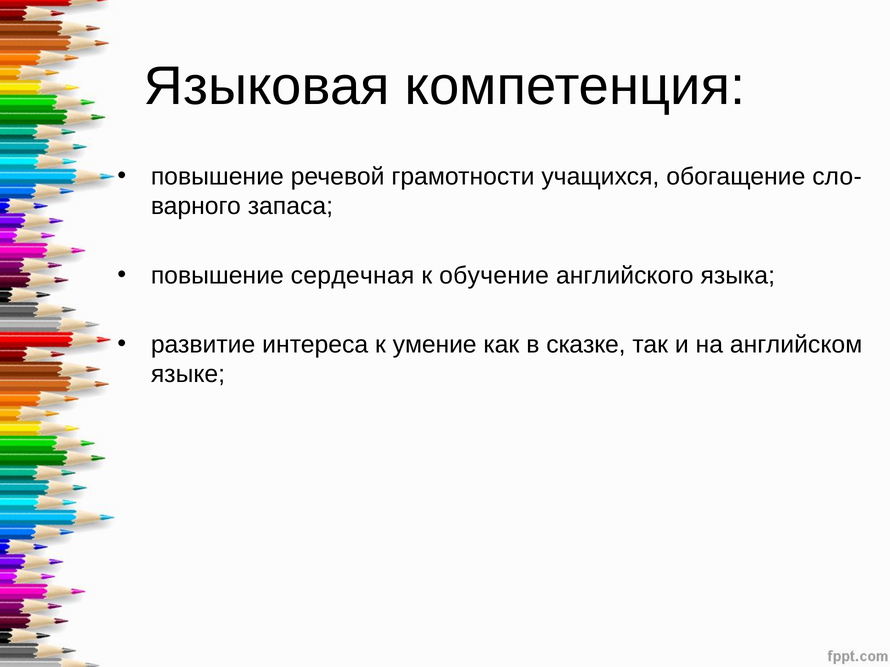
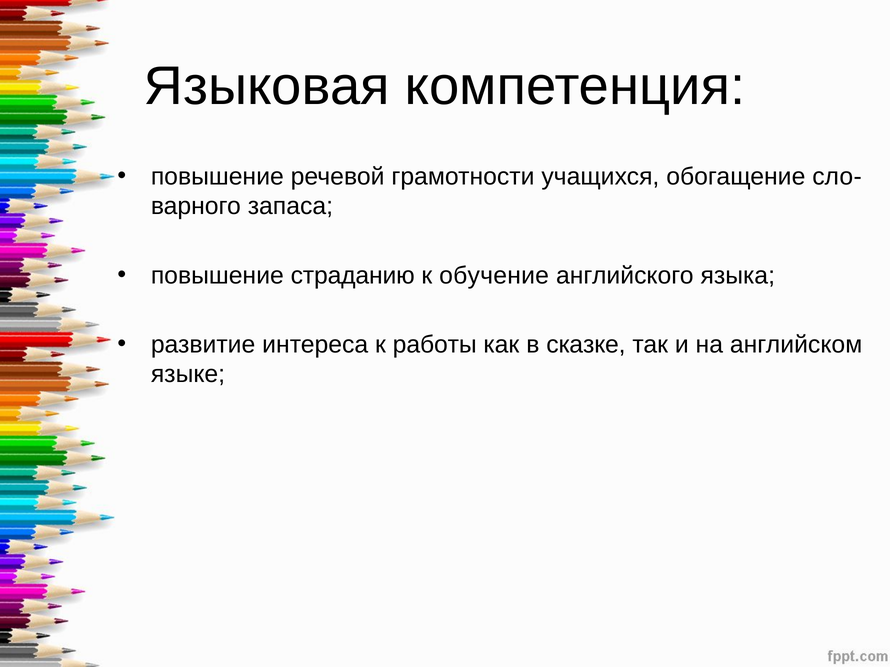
сердечная: сердечная -> страданию (353, 276)
умение: умение -> работы (435, 345)
